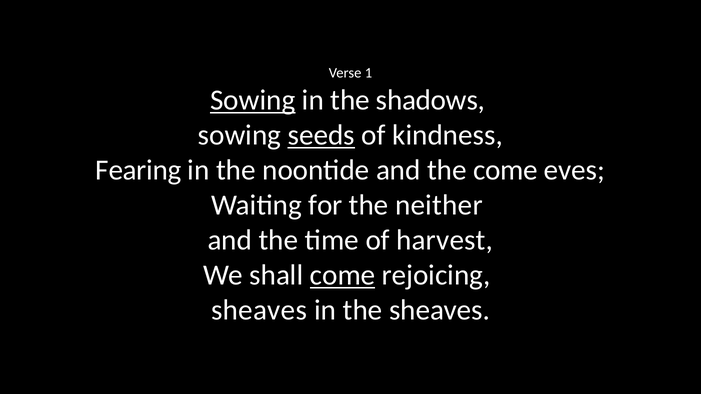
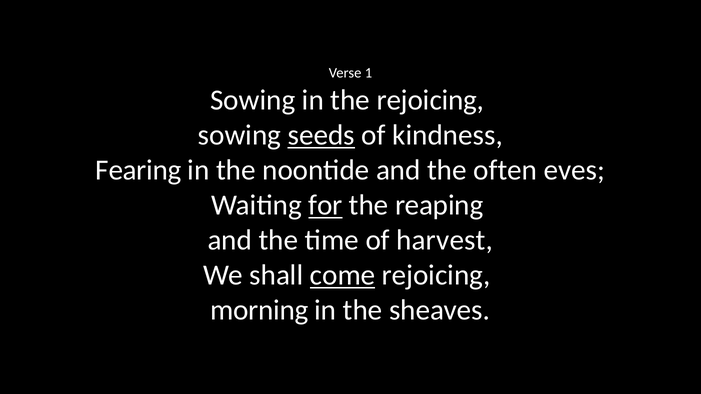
Sowing underline: present -> none (253, 100)
the shadows: shadows -> rejoicing (430, 100)
the come: come -> often (505, 170)
for underline: none -> present (325, 205)
neither: neither -> reaping (439, 205)
sheaves: sheaves -> morning (259, 311)
